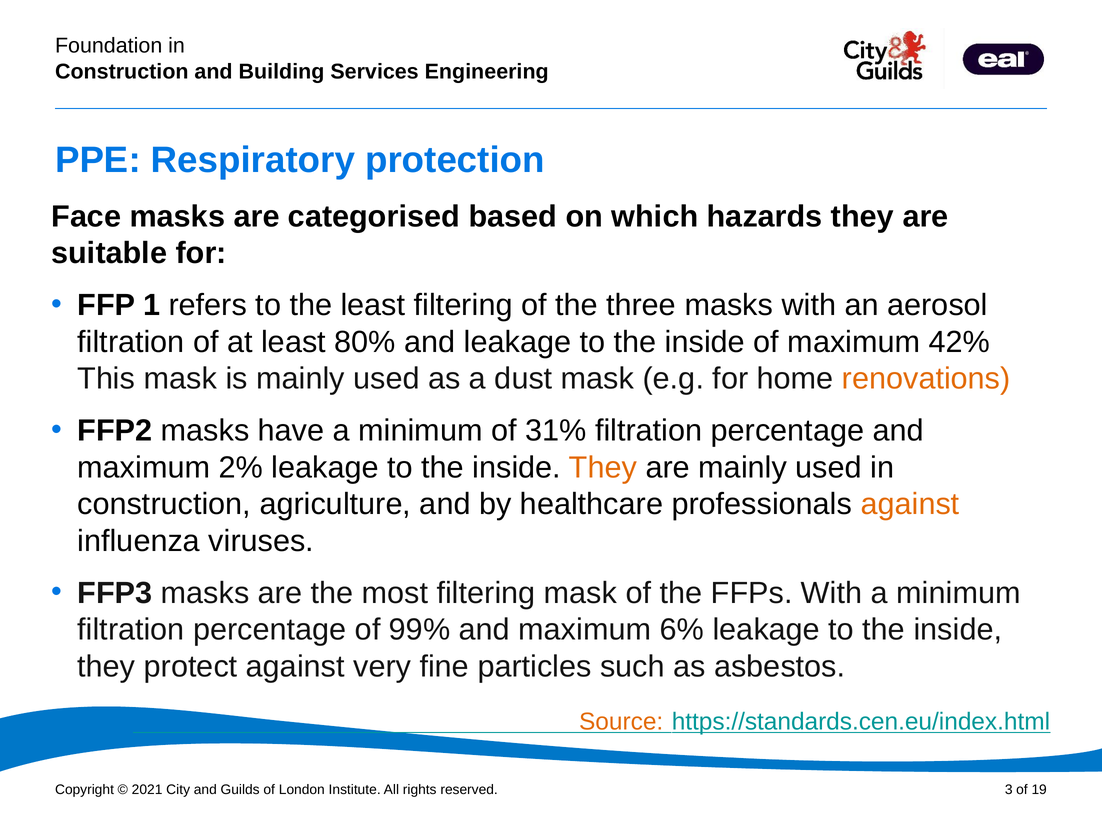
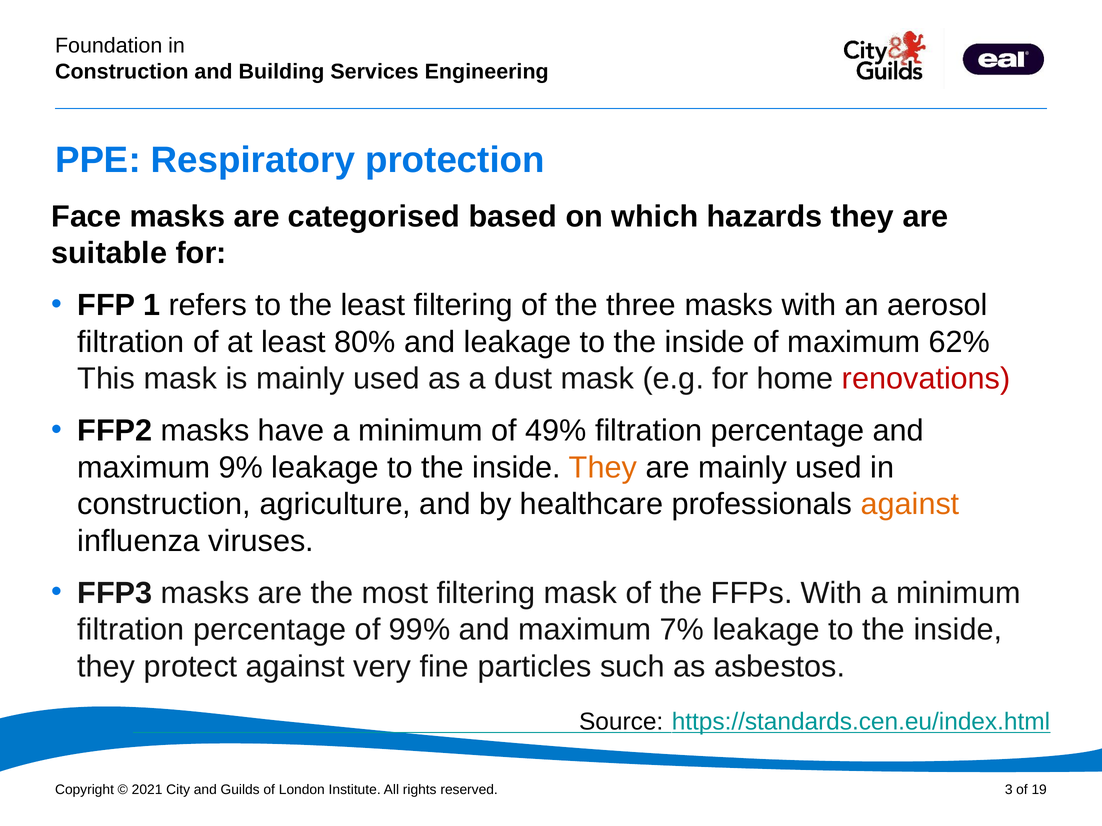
42%: 42% -> 62% (960, 342)
renovations colour: orange -> red (926, 379)
31%: 31% -> 49% (556, 431)
2%: 2% -> 9% (241, 468)
6%: 6% -> 7% (682, 630)
Source colour: orange -> black (621, 722)
